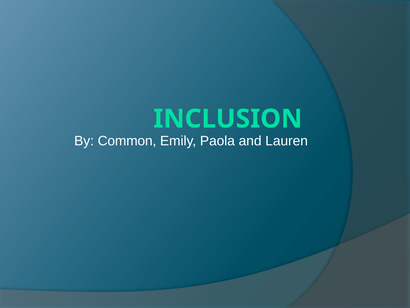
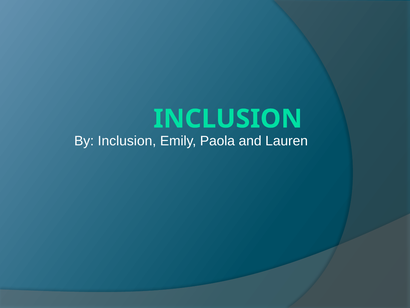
By Common: Common -> Inclusion (127, 141)
